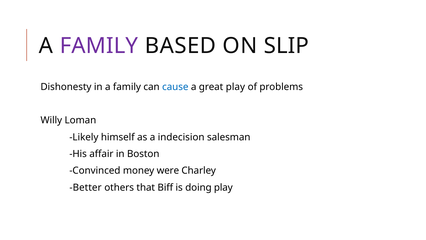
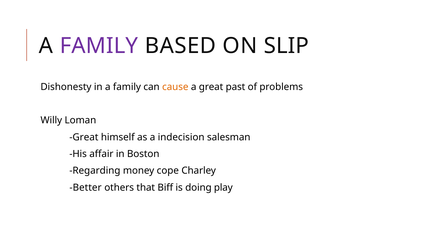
cause colour: blue -> orange (175, 87)
great play: play -> past (235, 87)
Likely: Likely -> Great (84, 137)
Convinced: Convinced -> Regarding (95, 170)
were: were -> cope (168, 170)
